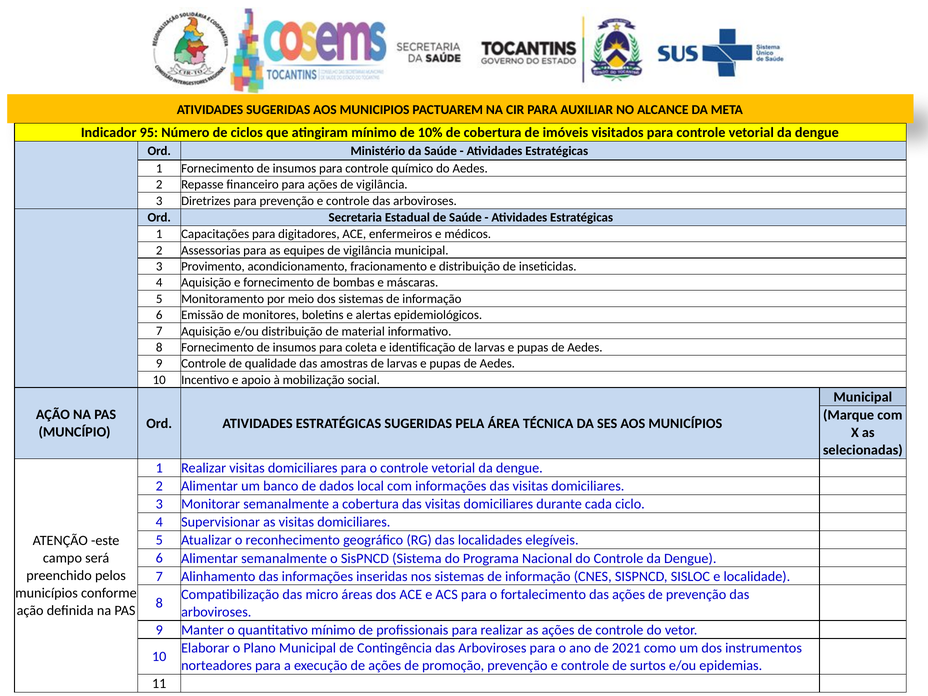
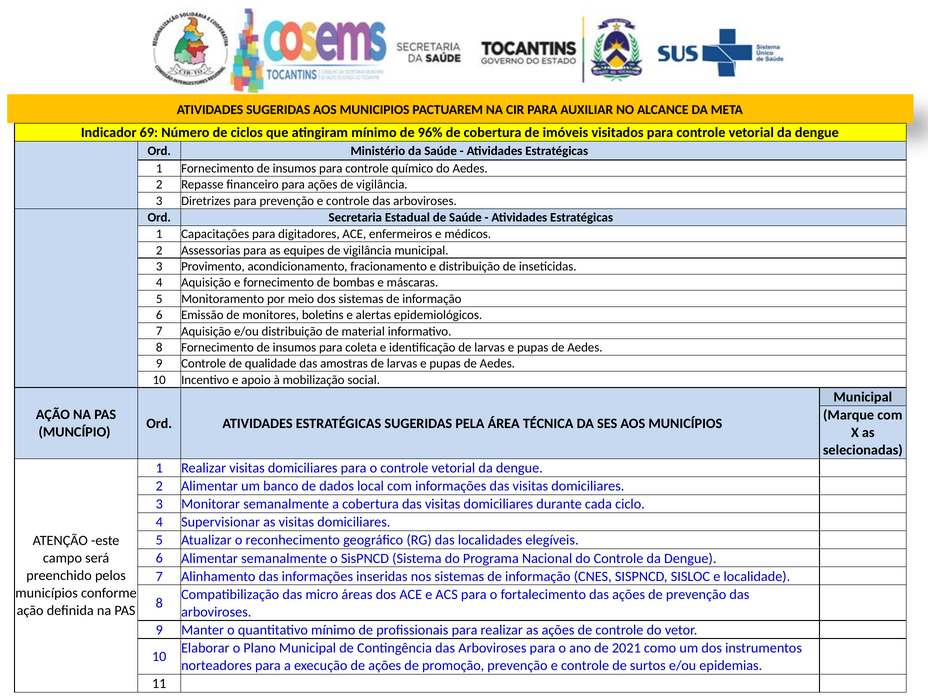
95: 95 -> 69 (149, 133)
10%: 10% -> 96% (430, 133)
